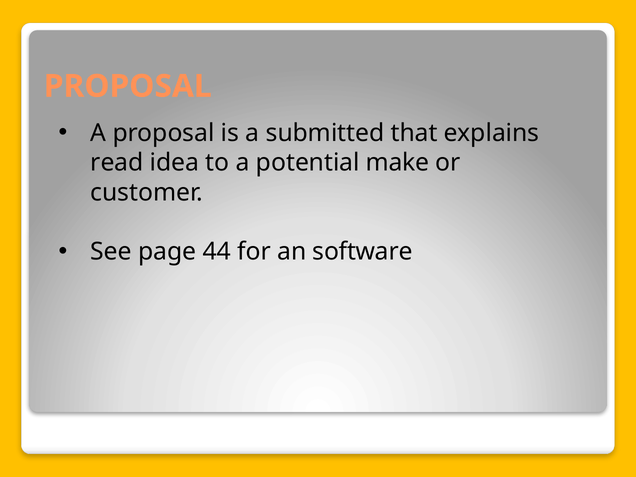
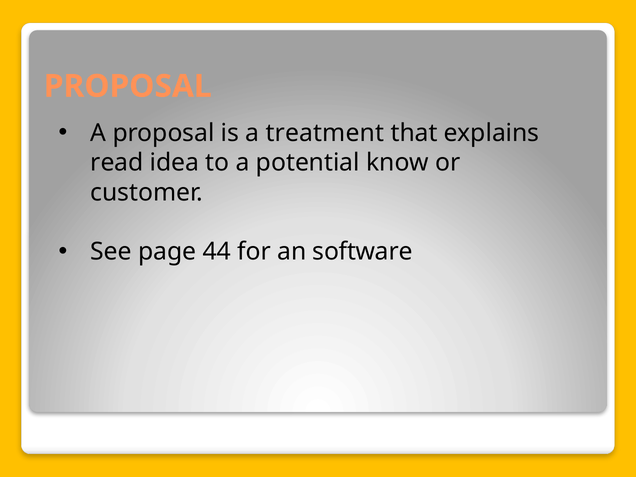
submitted: submitted -> treatment (325, 133)
make: make -> know (398, 163)
